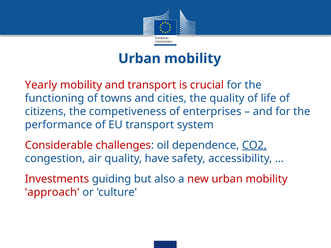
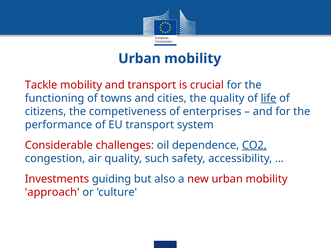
Yearly: Yearly -> Tackle (41, 85)
life underline: none -> present (269, 98)
have: have -> such (157, 159)
